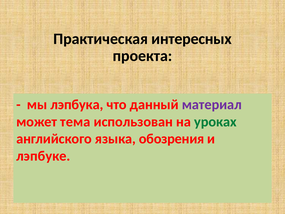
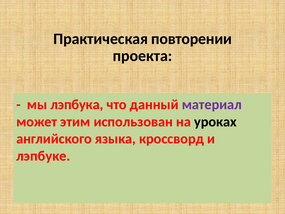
интересных: интересных -> повторении (192, 39)
тема: тема -> этим (75, 122)
уроках colour: green -> black (215, 122)
обозрения: обозрения -> кроссворд (172, 139)
